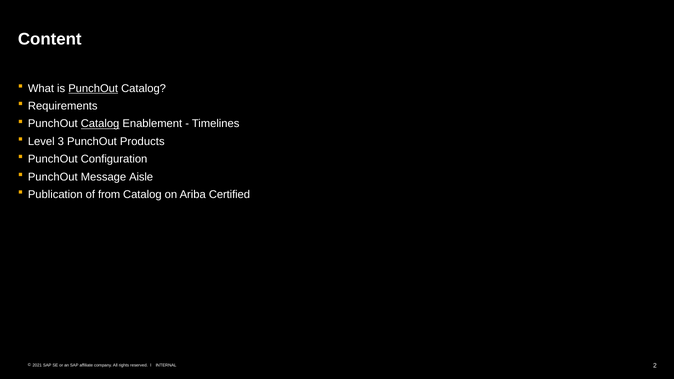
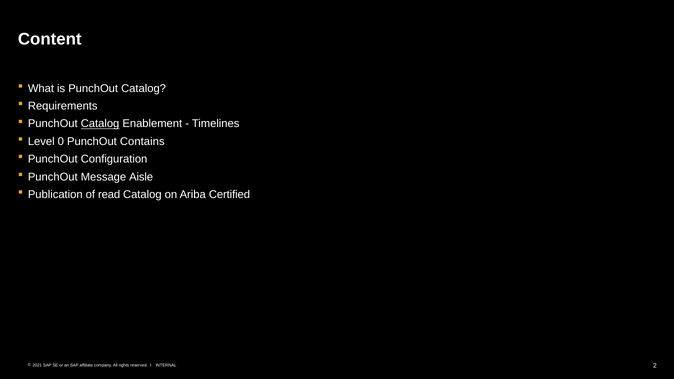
PunchOut underline: present -> none (93, 88)
3: 3 -> 0 (61, 141)
Products: Products -> Contains (142, 141)
from: from -> read (109, 195)
